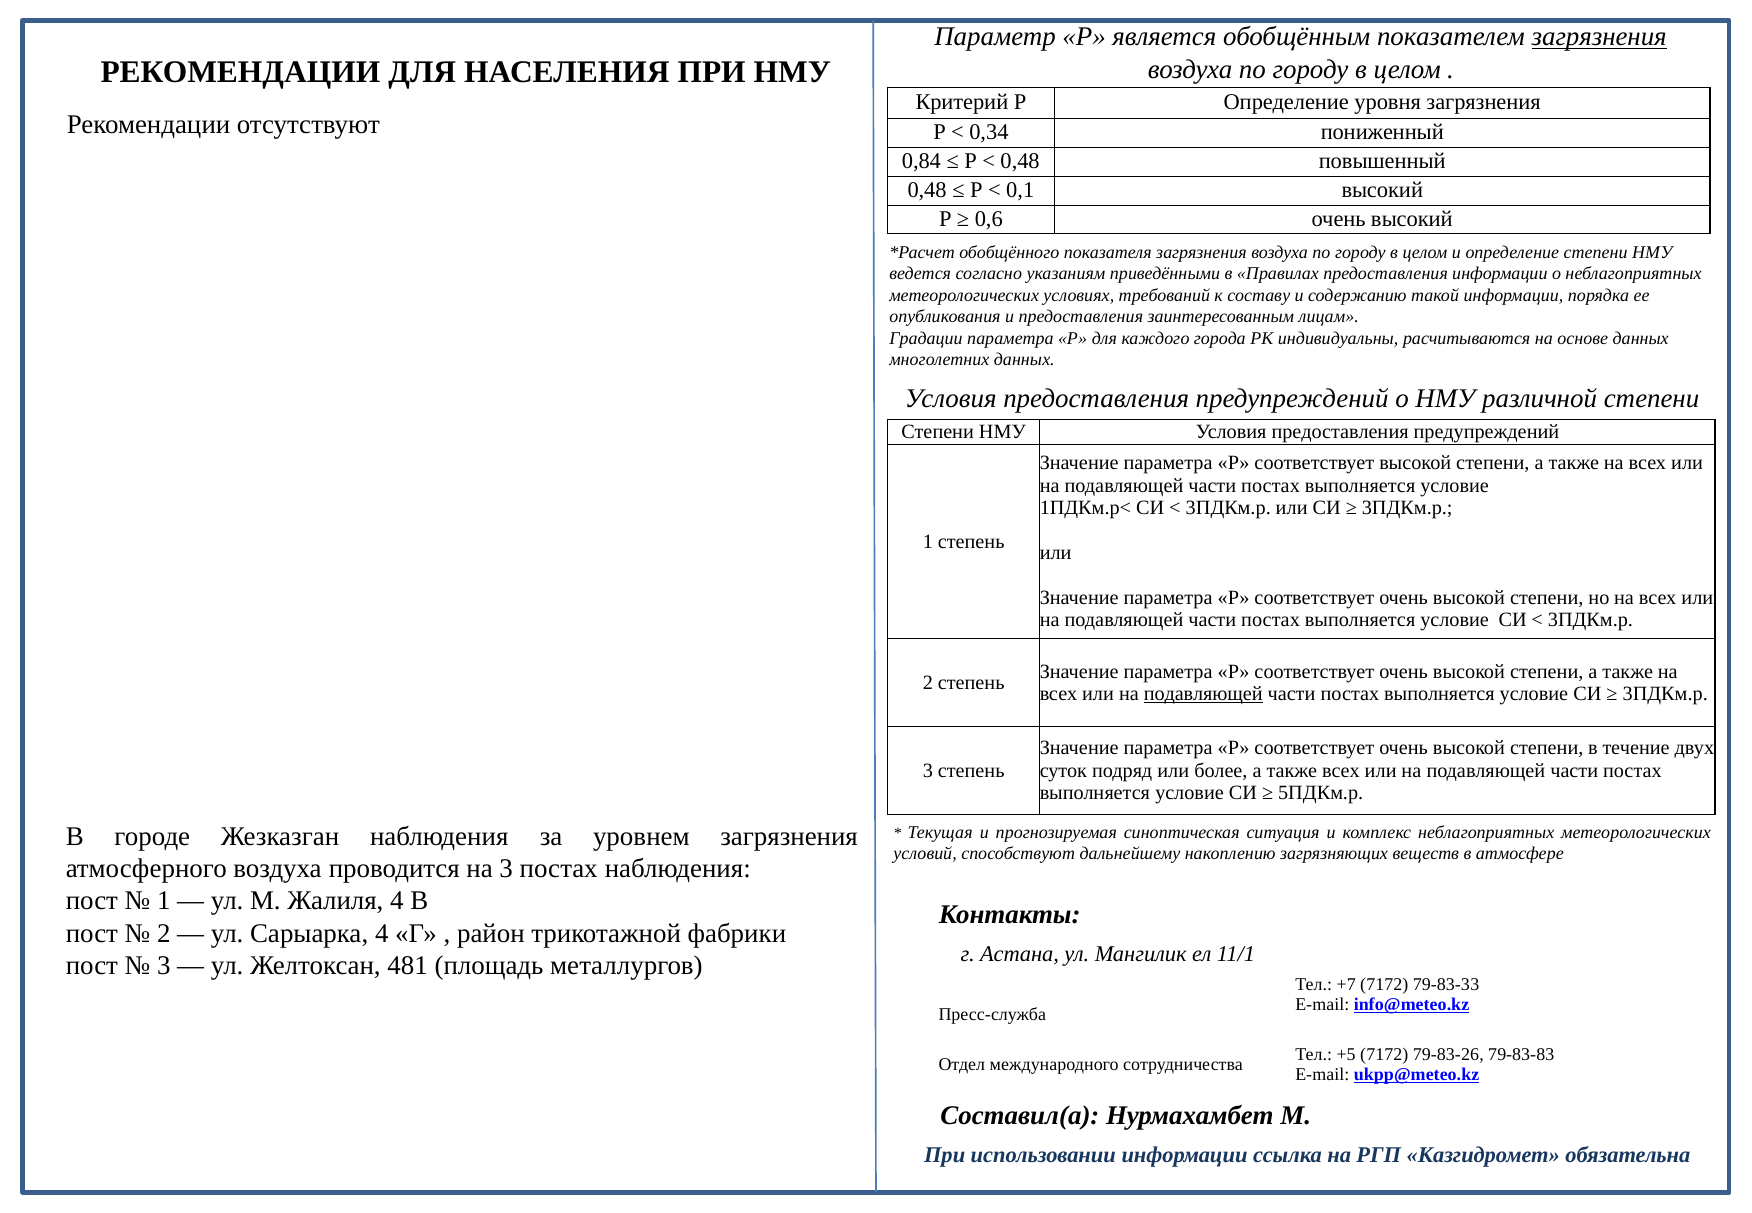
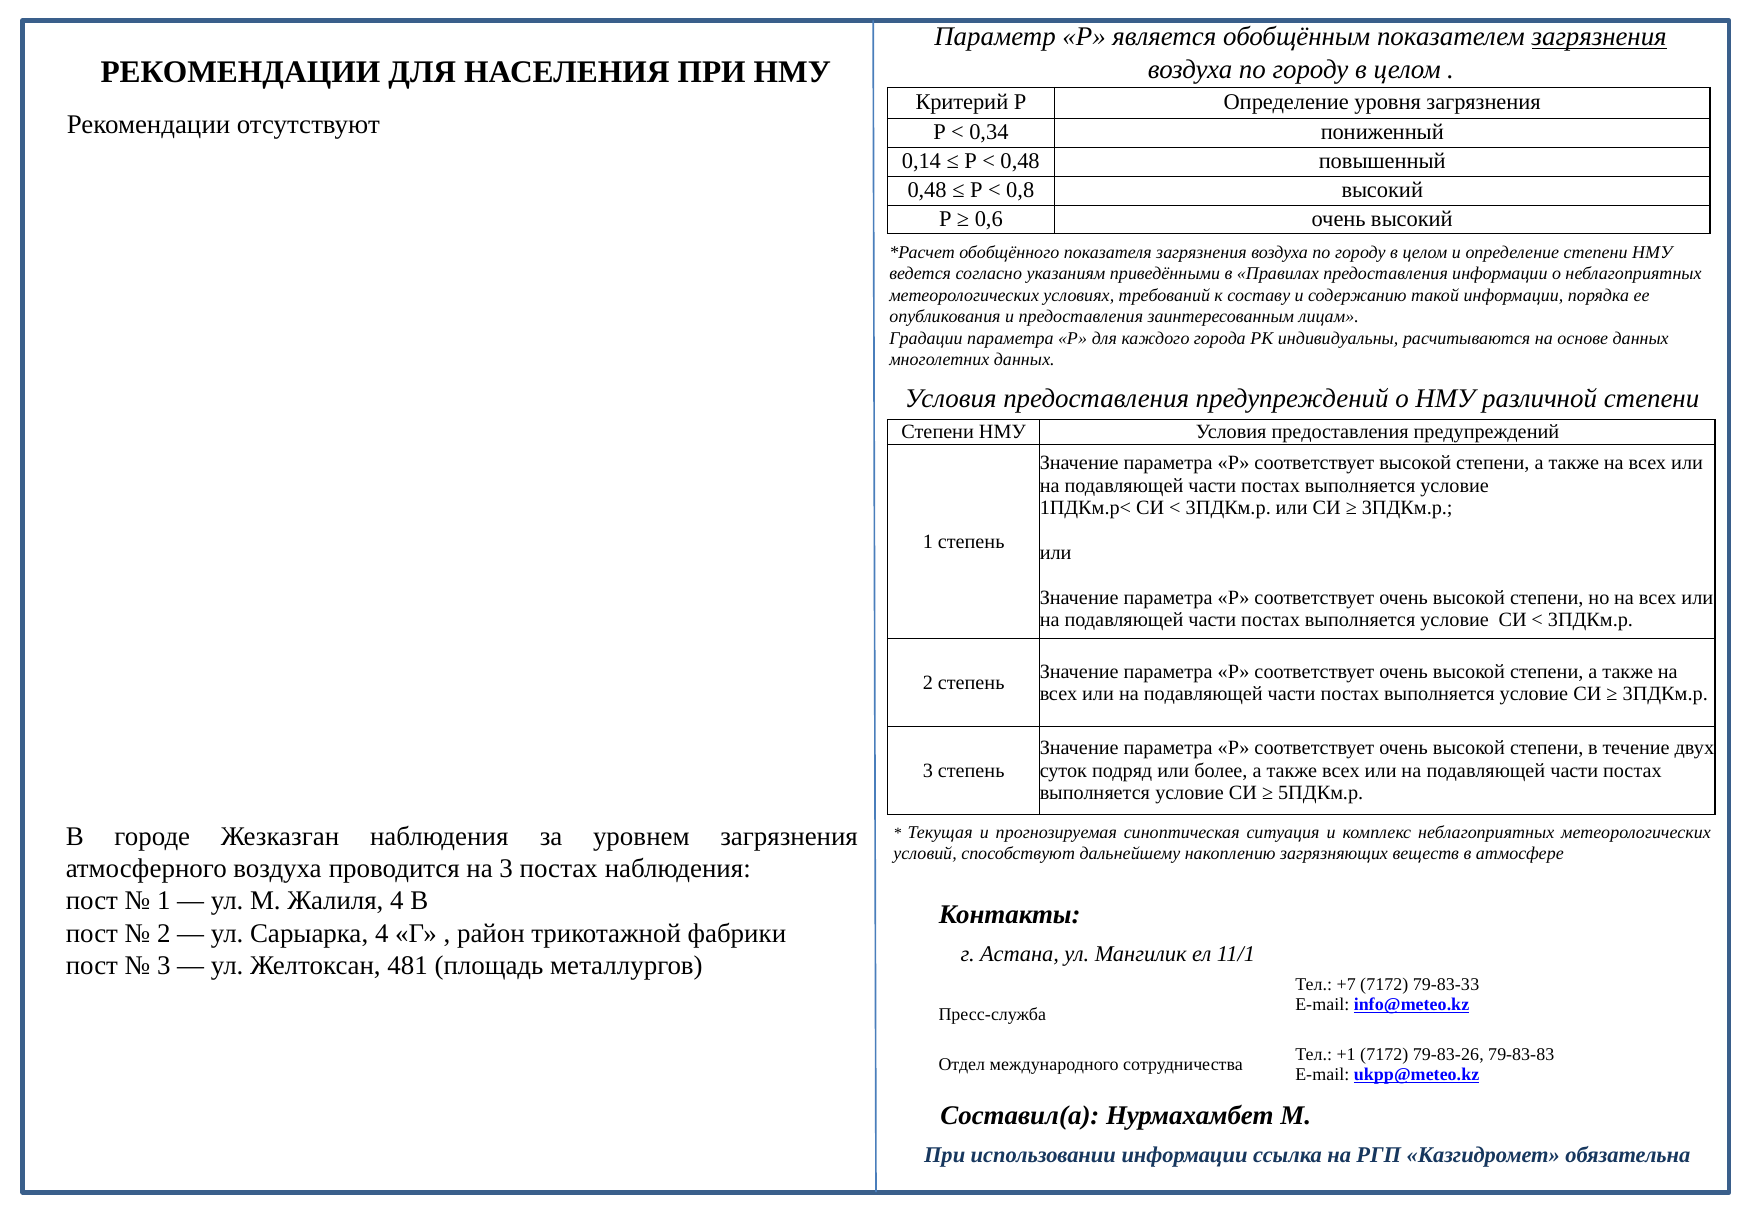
0,84: 0,84 -> 0,14 (921, 161)
0,1: 0,1 -> 0,8 (1020, 190)
подавляющей underline: present -> none (1203, 694)
+5: +5 -> +1 (1346, 1055)
